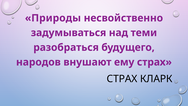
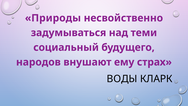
разобраться: разобраться -> социальный (66, 47)
СТРАХ: СТРАХ -> ВОДЫ (122, 79)
